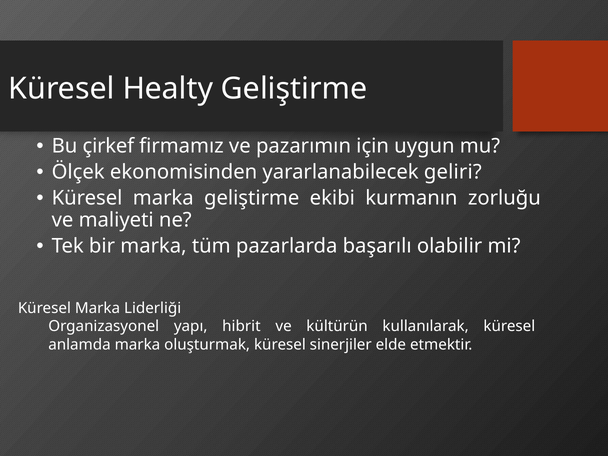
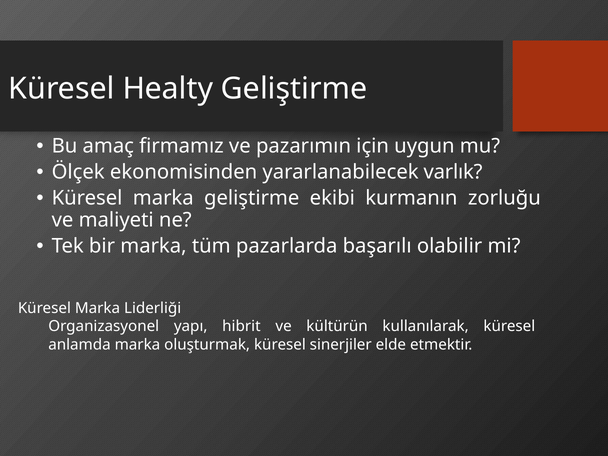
çirkef: çirkef -> amaç (108, 146)
geliri: geliri -> varlık (453, 172)
